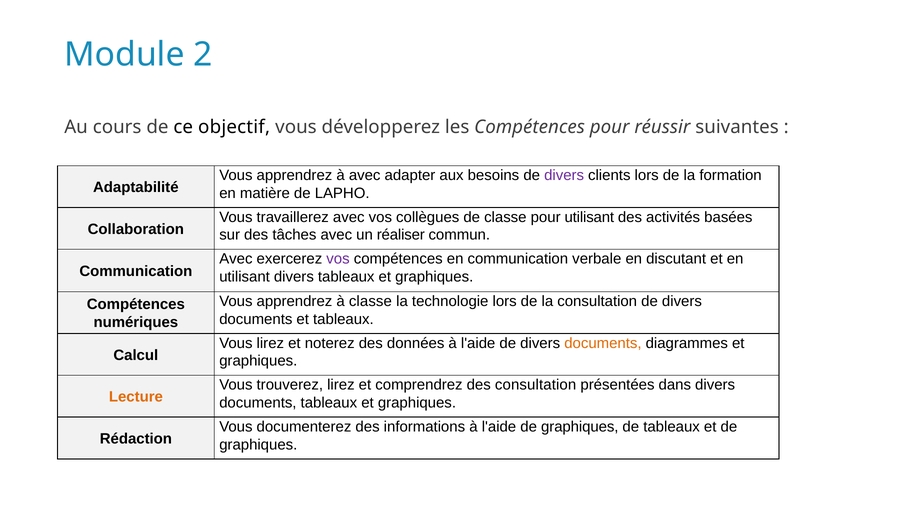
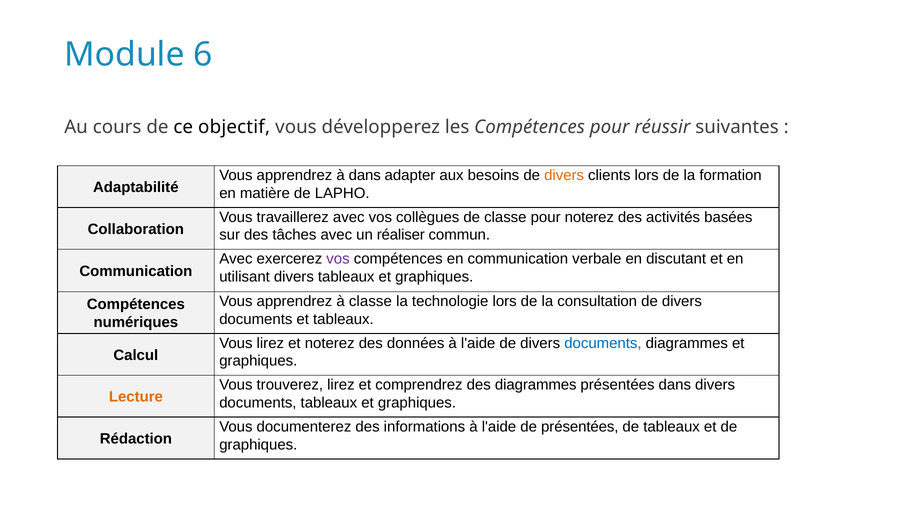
2: 2 -> 6 (203, 55)
à avec: avec -> dans (365, 175)
divers colour: purple -> orange (564, 175)
pour utilisant: utilisant -> noterez (589, 217)
documents colour: orange -> blue (603, 343)
des consultation: consultation -> diagrammes (536, 385)
l'aide de graphiques: graphiques -> présentées (580, 427)
